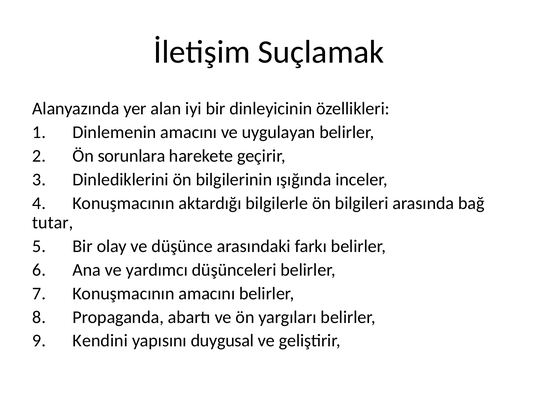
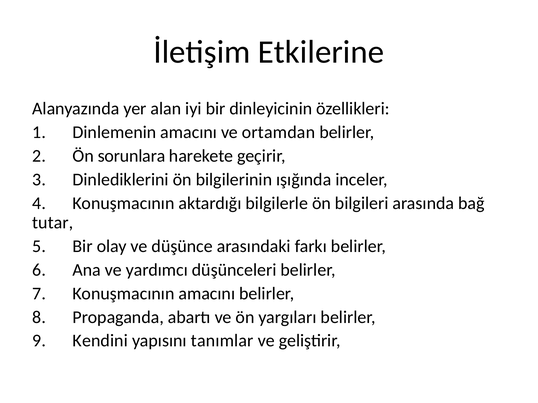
Suçlamak: Suçlamak -> Etkilerine (321, 52)
uygulayan: uygulayan -> ortamdan (279, 133)
duygusal: duygusal -> tanımlar (222, 341)
